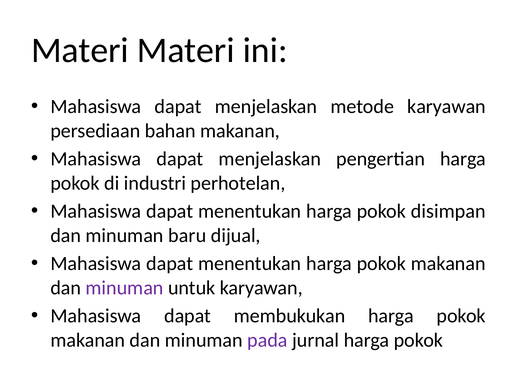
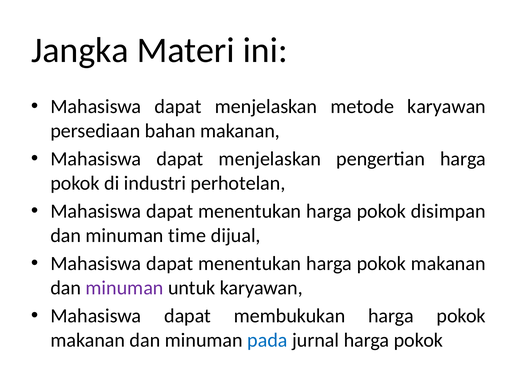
Materi: Materi -> Jangka (80, 50)
baru: baru -> time (187, 235)
pada colour: purple -> blue (267, 340)
